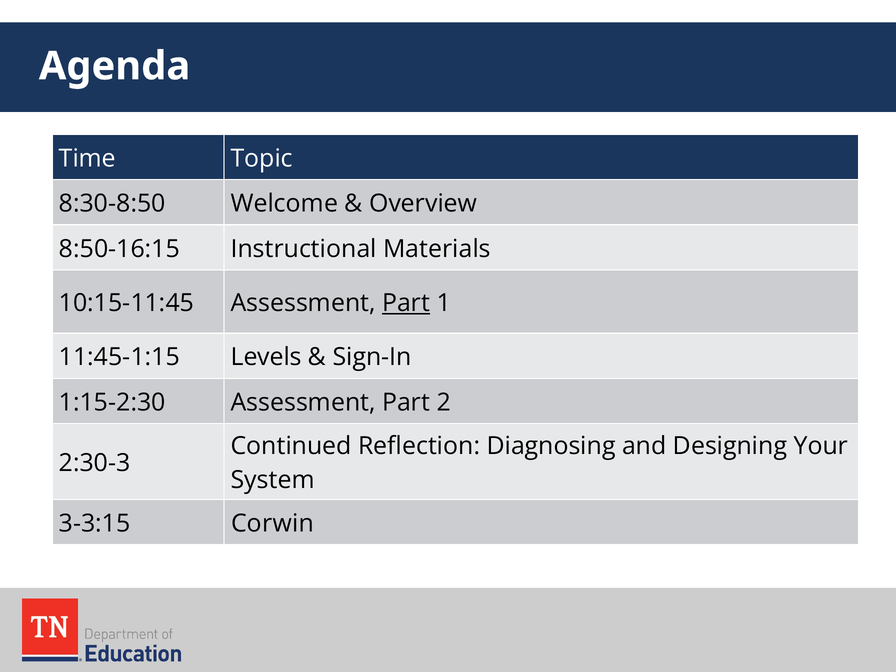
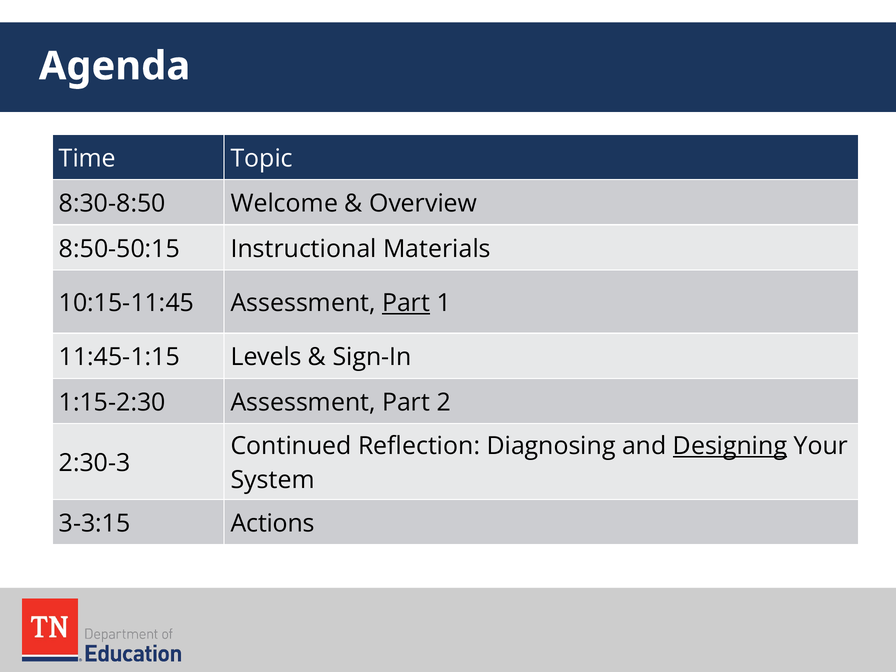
8:50-16:15: 8:50-16:15 -> 8:50-50:15 (119, 249)
Designing underline: none -> present (730, 446)
Corwin: Corwin -> Actions (273, 523)
